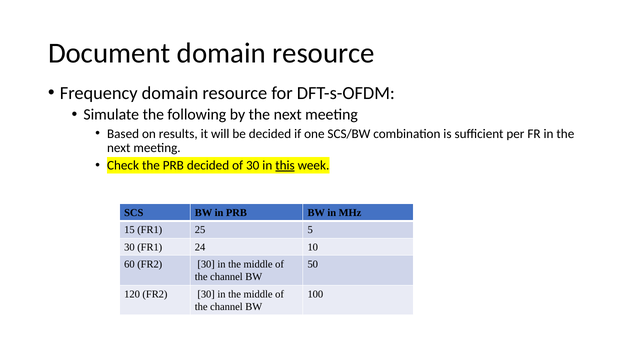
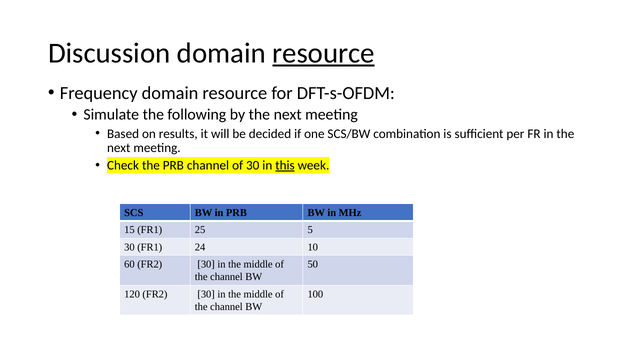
Document: Document -> Discussion (109, 53)
resource underline: none -> present (323, 53)
PRB decided: decided -> channel (208, 165)
